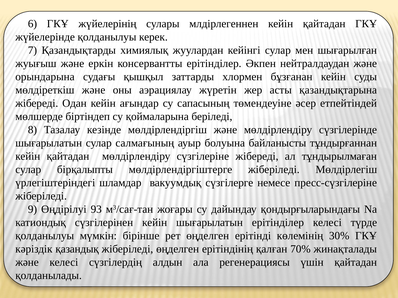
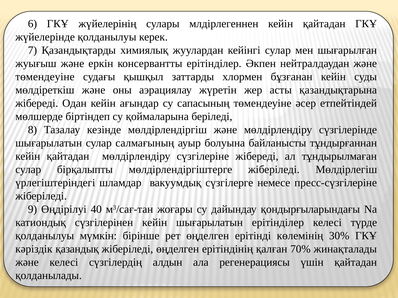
орындарына: орындарына -> төмендеуіне (45, 77)
93: 93 -> 40 (96, 210)
